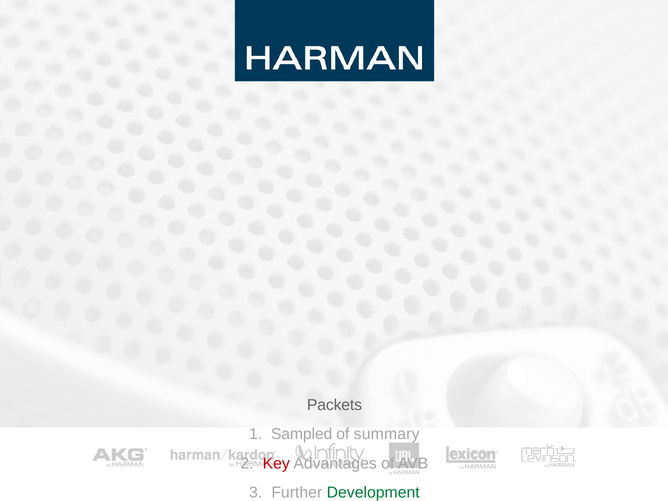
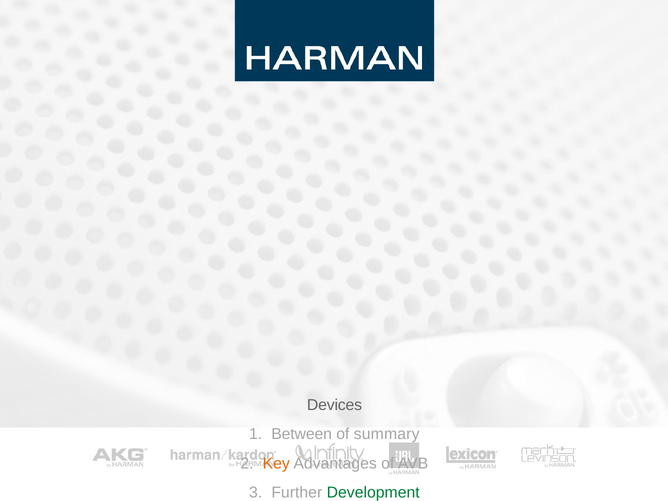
Packets: Packets -> Devices (335, 405)
Sampled: Sampled -> Between (302, 434)
Key colour: red -> orange (276, 464)
